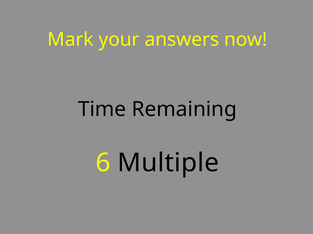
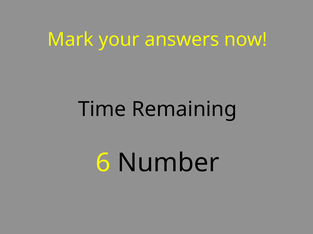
Multiple: Multiple -> Number (168, 163)
